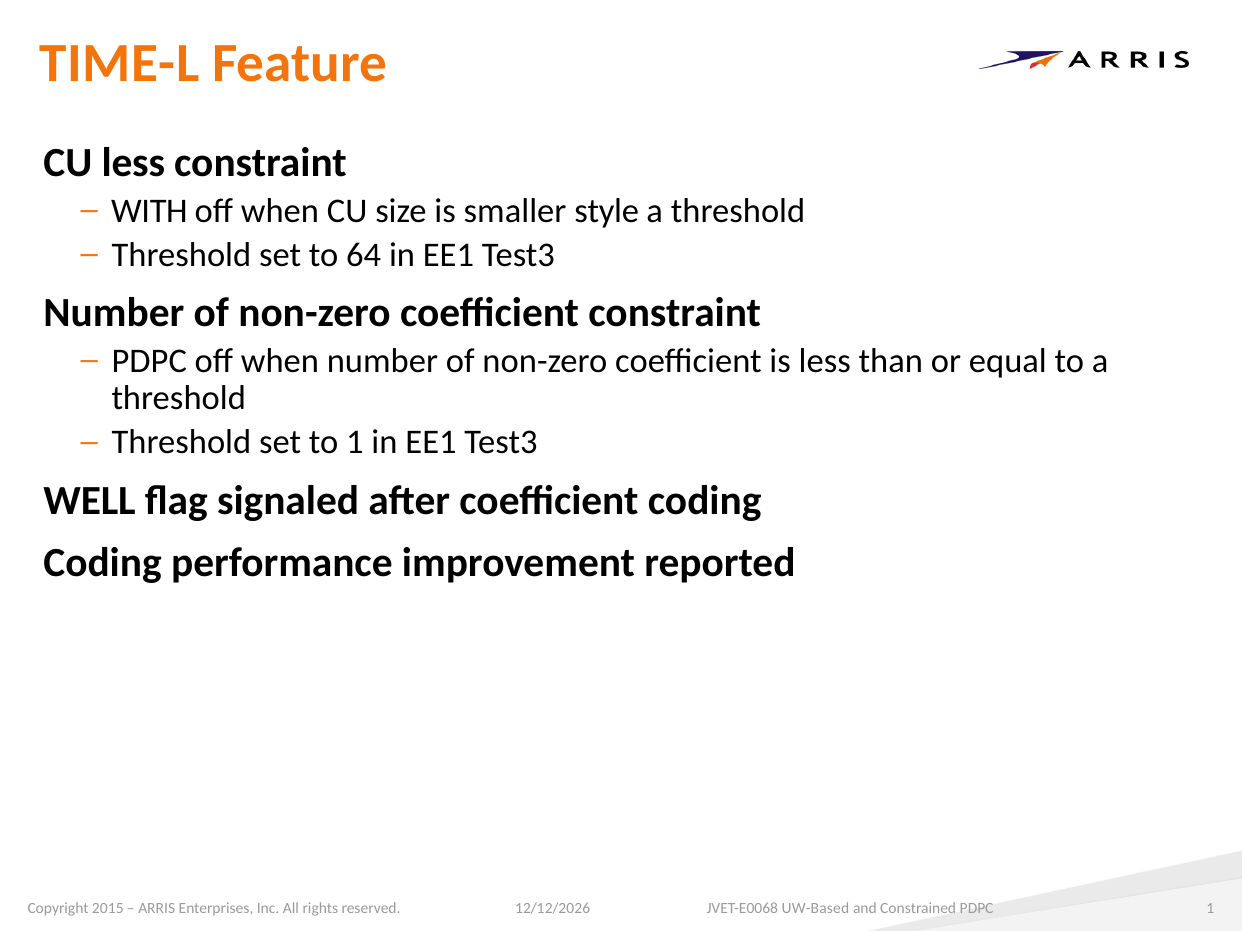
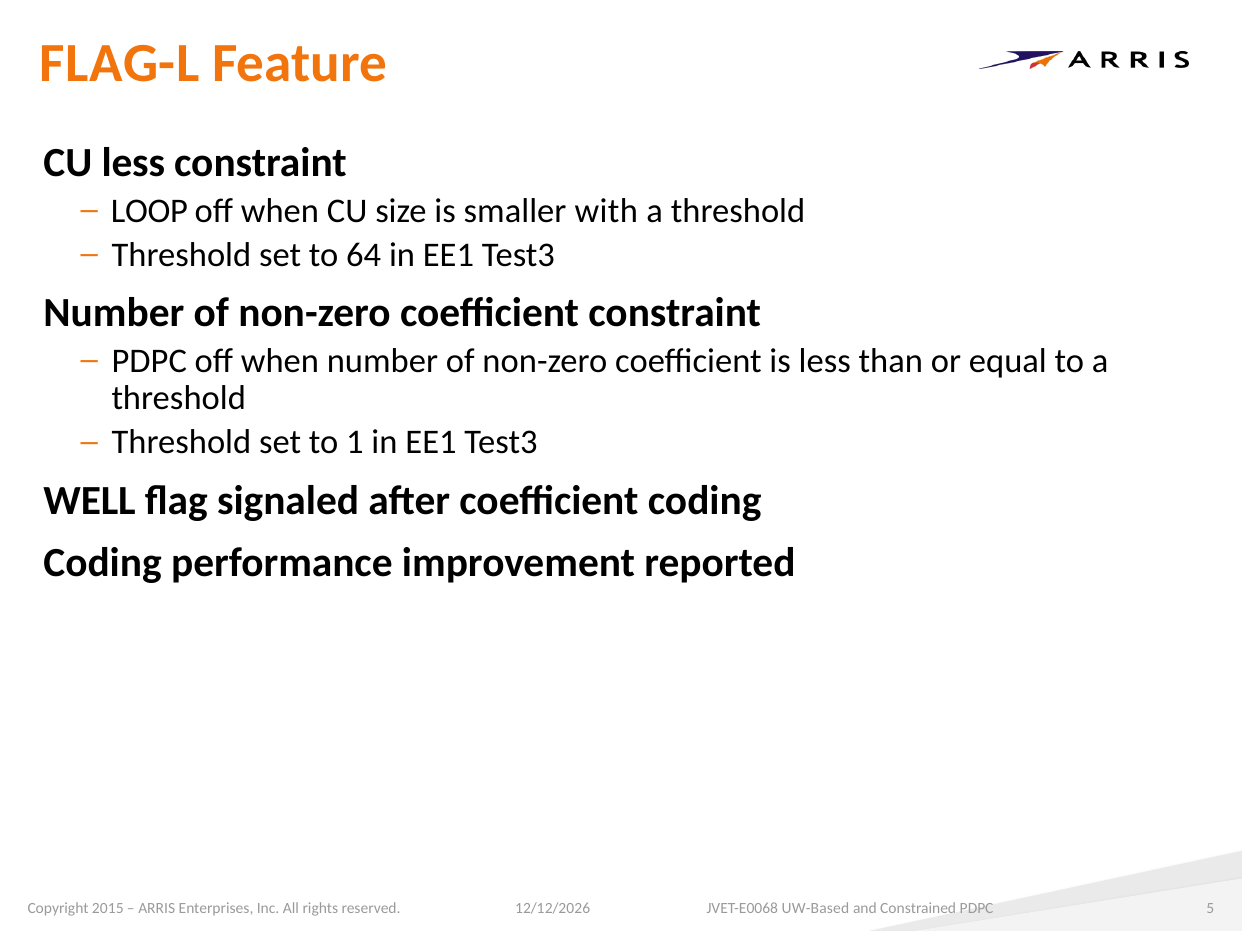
TIME-L: TIME-L -> FLAG-L (120, 64)
WITH: WITH -> LOOP (149, 211)
style: style -> with (606, 211)
PDPC 1: 1 -> 5 (1210, 909)
